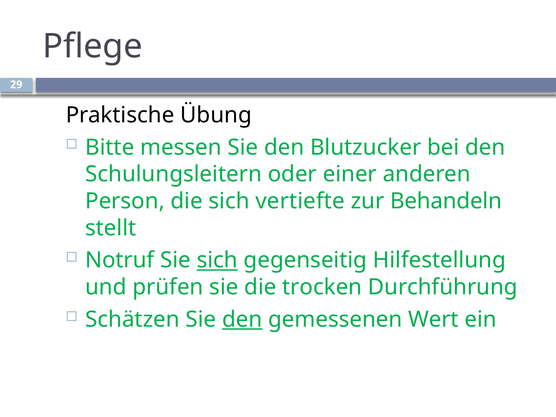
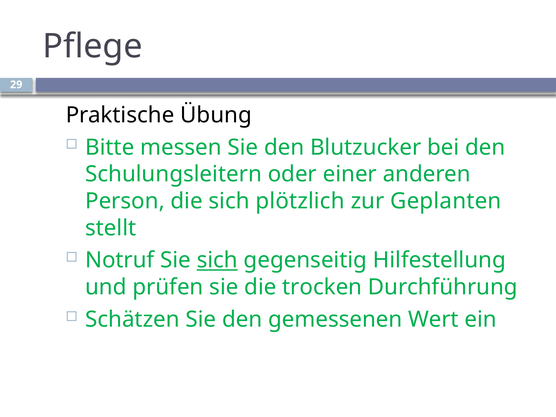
vertiefte: vertiefte -> plötzlich (300, 201)
Behandeln: Behandeln -> Geplanten (446, 201)
den underline: present -> none (242, 319)
